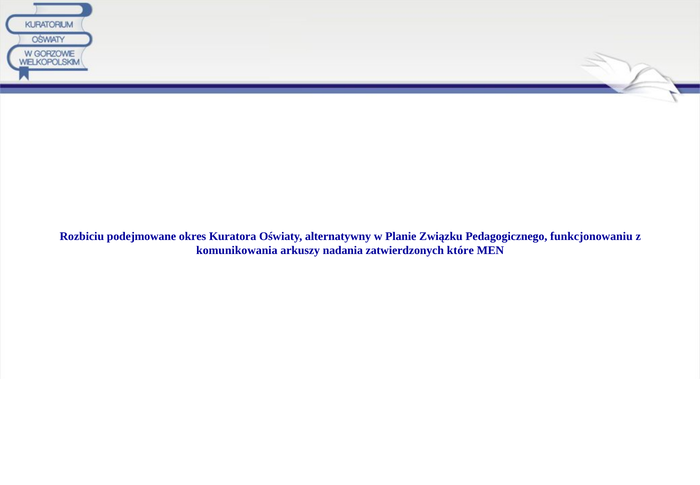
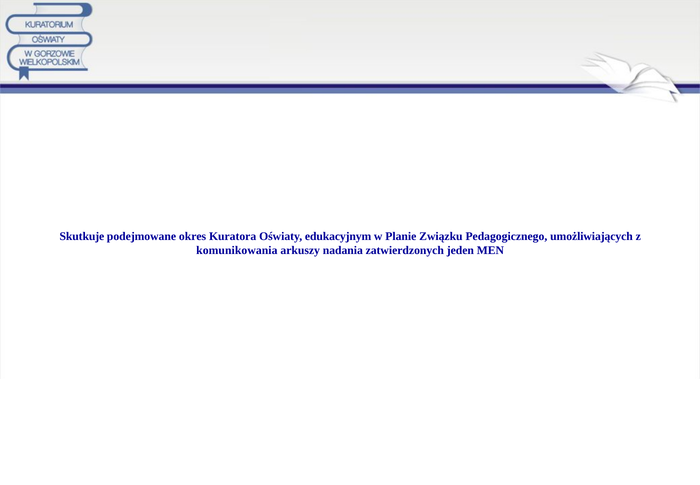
Rozbiciu: Rozbiciu -> Skutkuje (82, 236)
alternatywny: alternatywny -> edukacyjnym (338, 236)
funkcjonowaniu: funkcjonowaniu -> umożliwiających (592, 236)
które: które -> jeden (460, 250)
